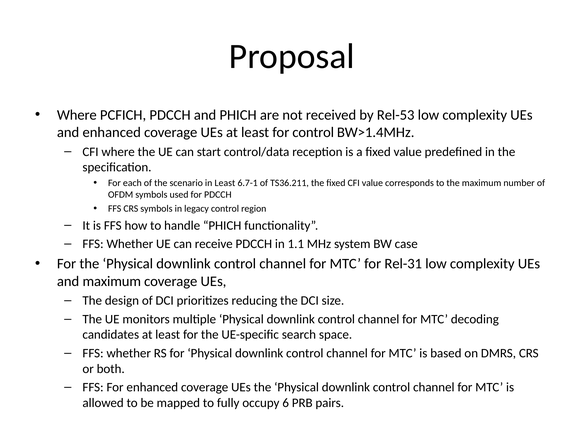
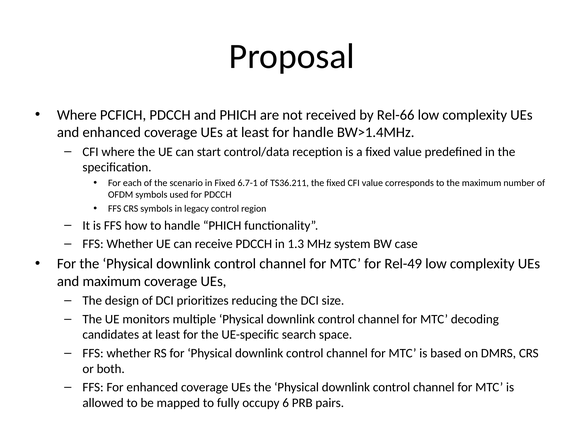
Rel-53: Rel-53 -> Rel-66 (396, 115)
for control: control -> handle (313, 132)
in Least: Least -> Fixed (225, 183)
1.1: 1.1 -> 1.3 (296, 244)
Rel-31: Rel-31 -> Rel-49 (403, 264)
